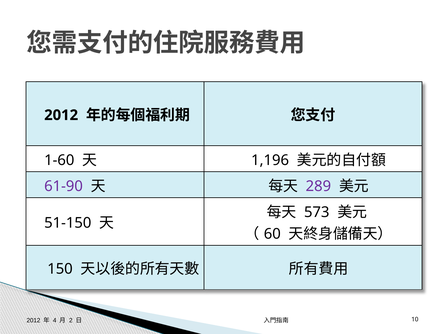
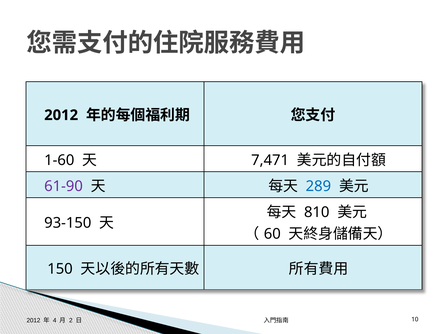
1,196: 1,196 -> 7,471 (270, 160)
289 colour: purple -> blue (318, 186)
573: 573 -> 810 (317, 212)
51-150: 51-150 -> 93-150 (68, 223)
